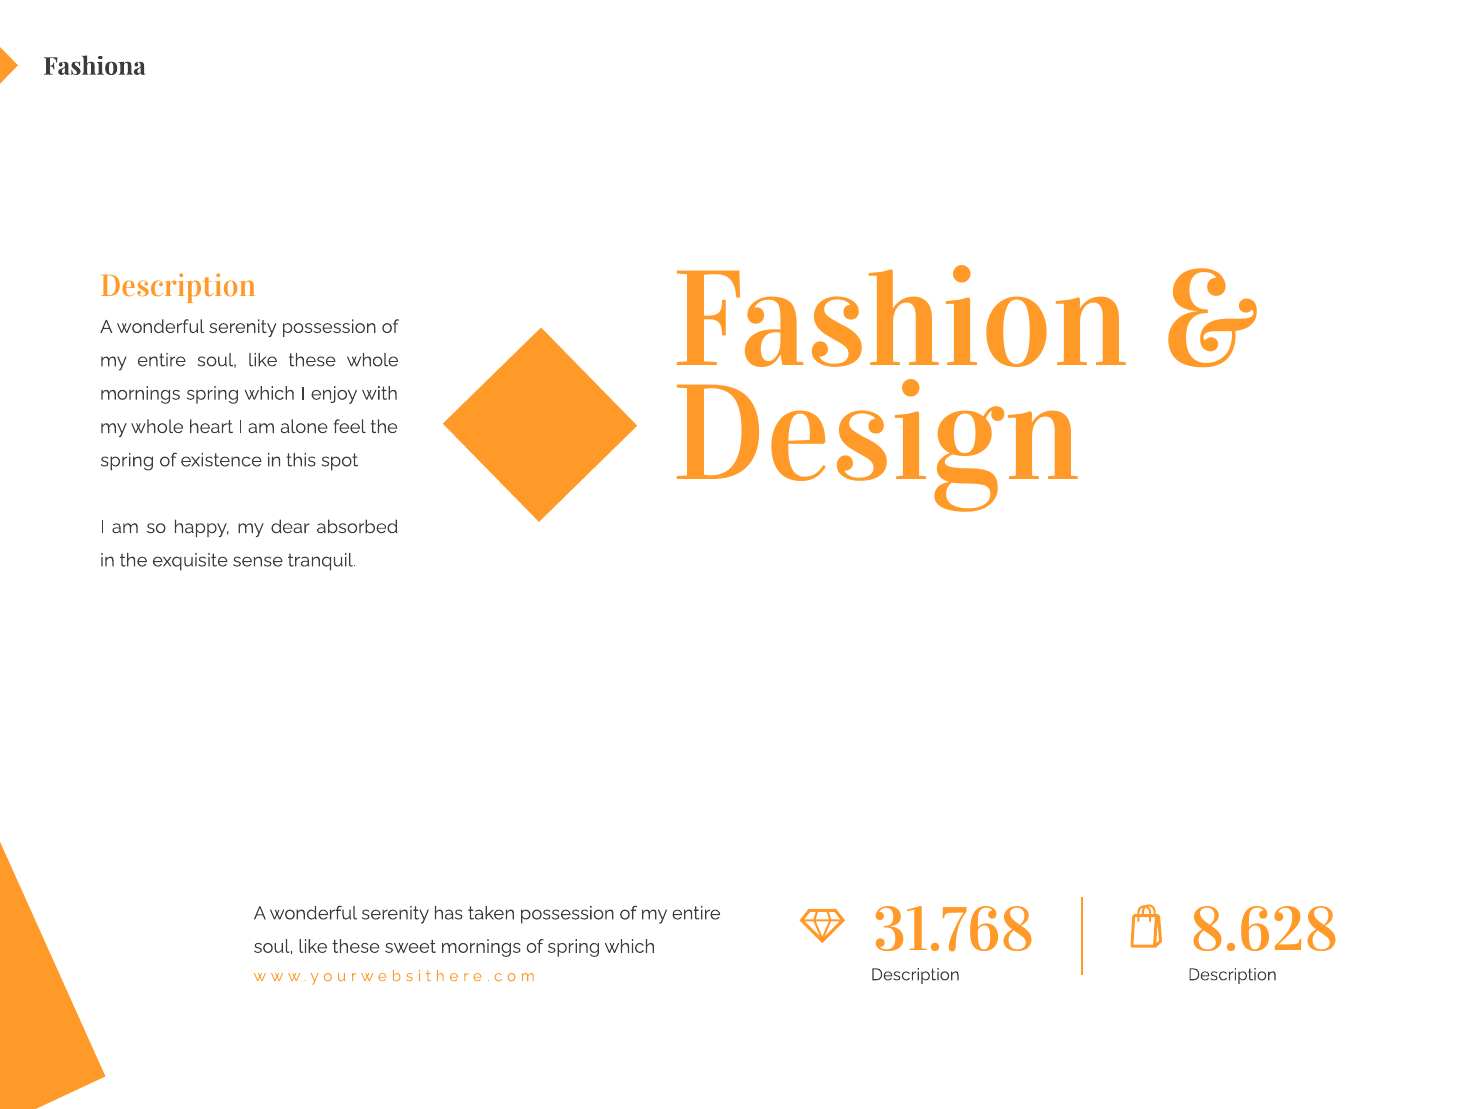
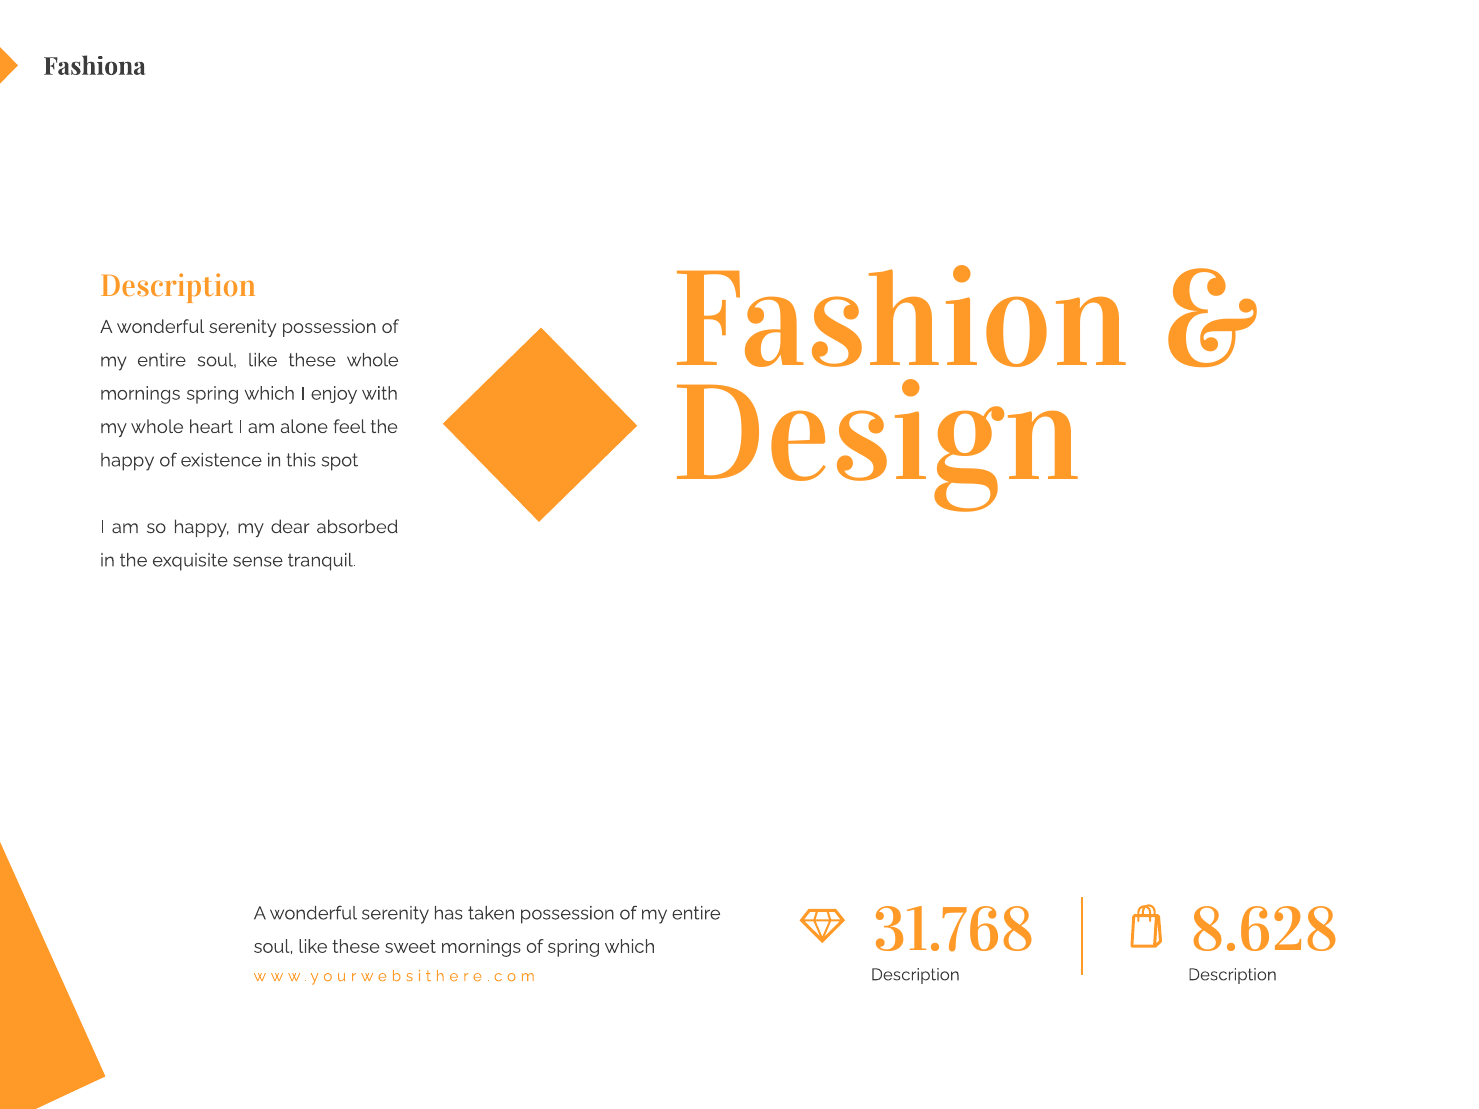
spring: spring -> happy (127, 460)
